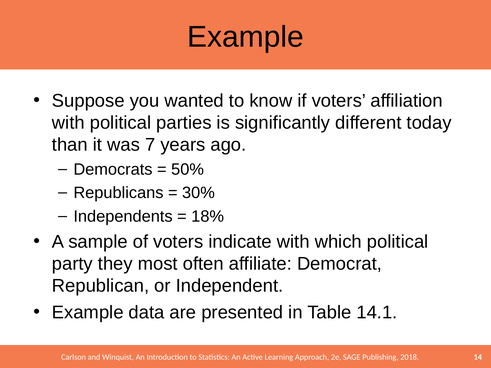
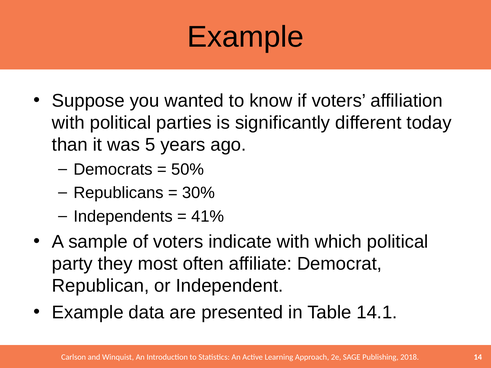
7: 7 -> 5 (150, 145)
18%: 18% -> 41% (208, 216)
